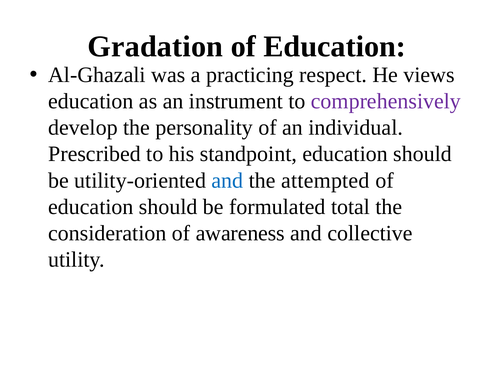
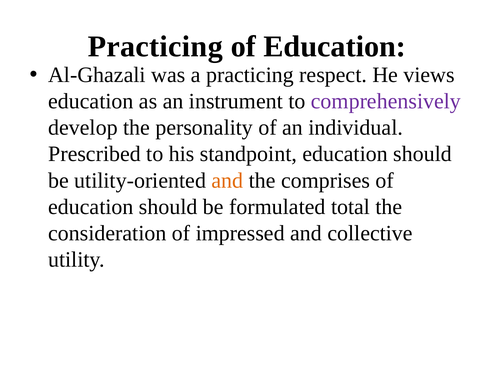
Gradation: Gradation -> Practicing (155, 47)
and colour: blue -> orange (227, 180)
attempted: attempted -> comprises (325, 180)
awareness: awareness -> impressed (240, 233)
